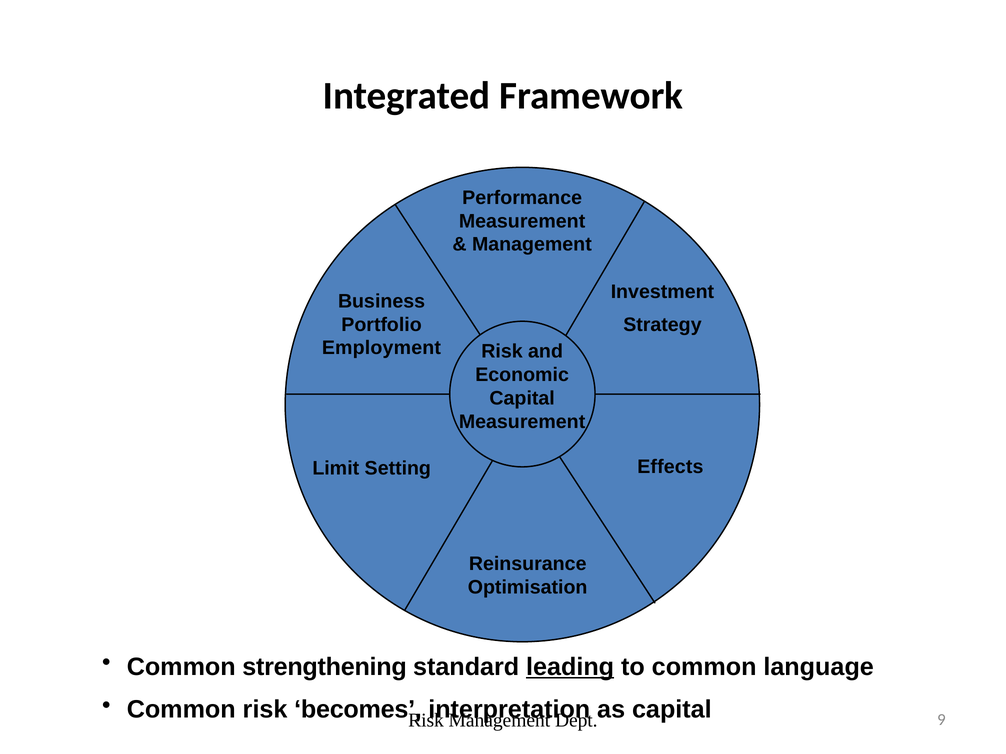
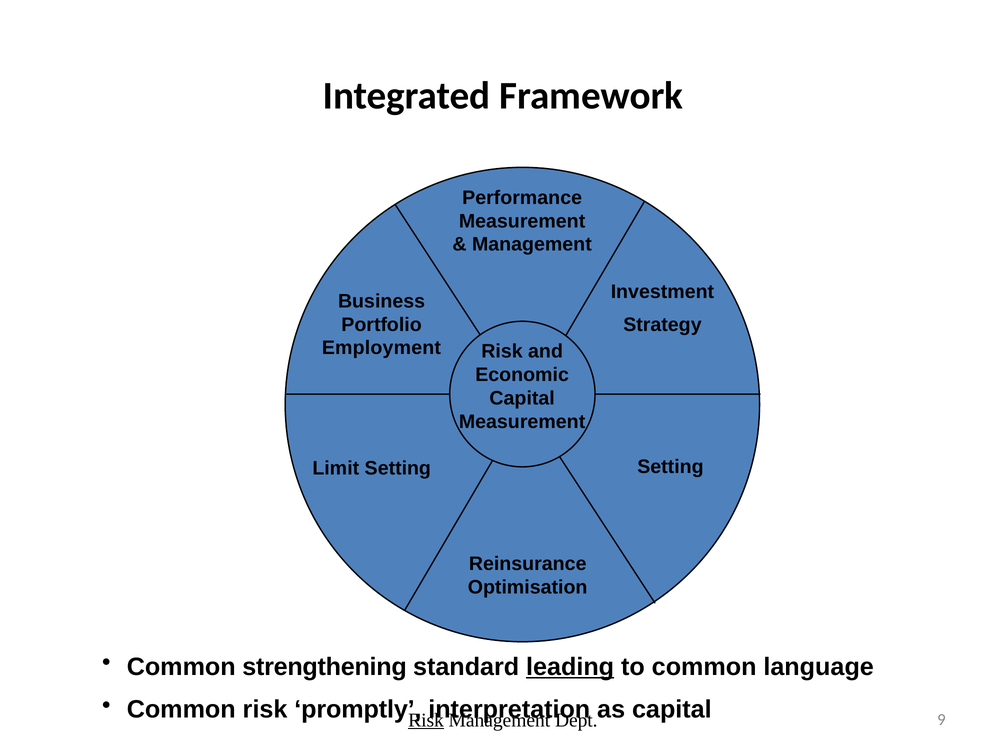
Effects: Effects -> Setting (670, 467)
becomes: becomes -> promptly (358, 710)
Risk underline: none -> present (426, 721)
